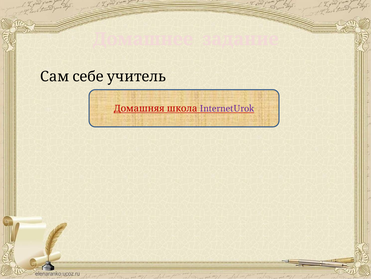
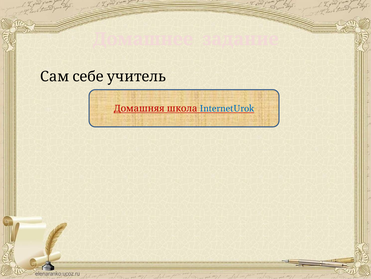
InternetUrok colour: purple -> blue (227, 108)
